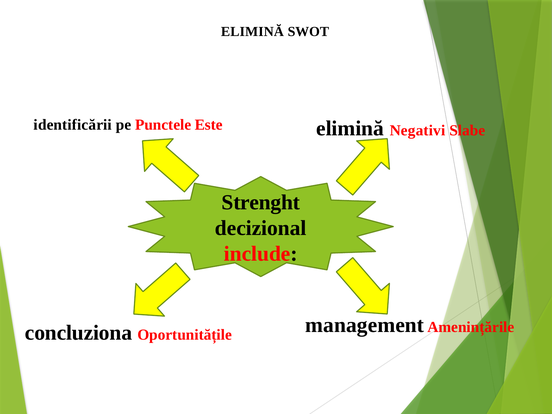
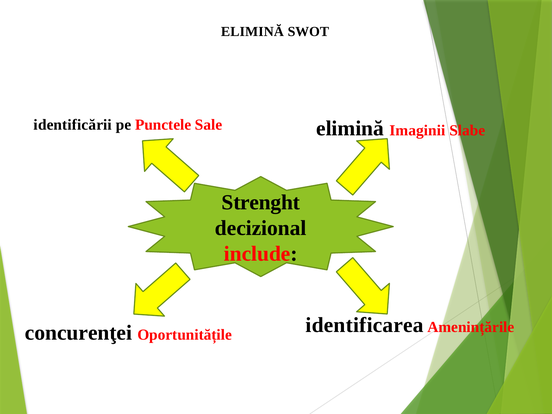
Este: Este -> Sale (209, 125)
Negativi: Negativi -> Imaginii (418, 130)
concluziona: concluziona -> concurenţei (78, 333)
management: management -> identificarea (365, 325)
